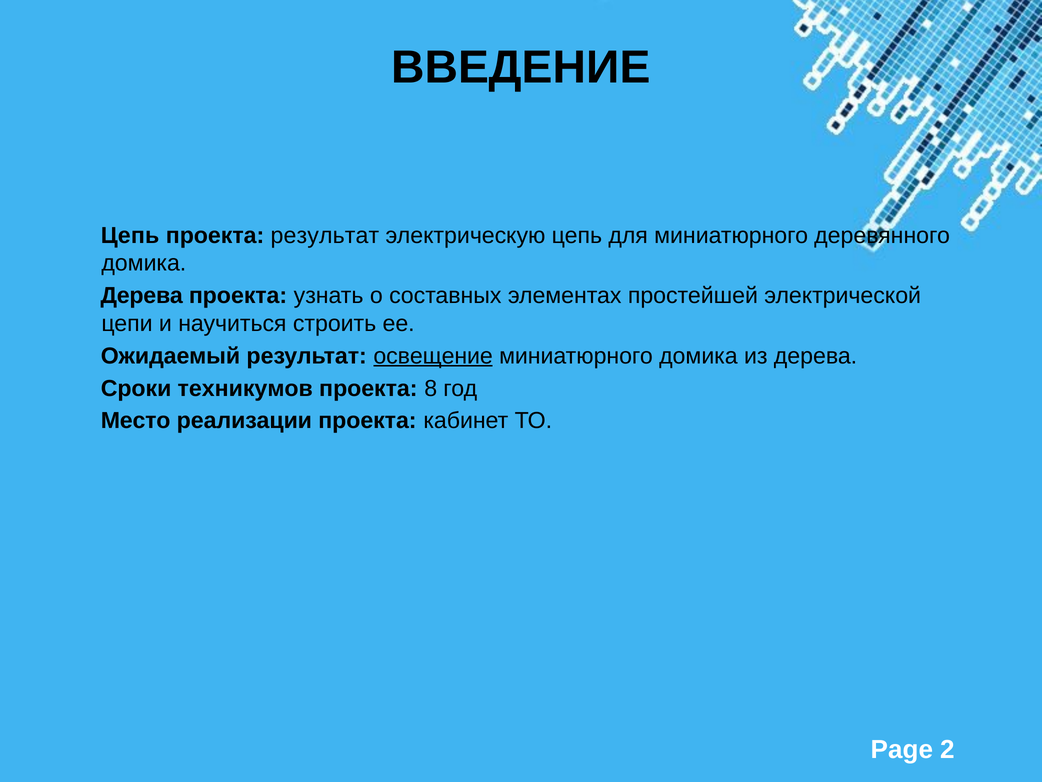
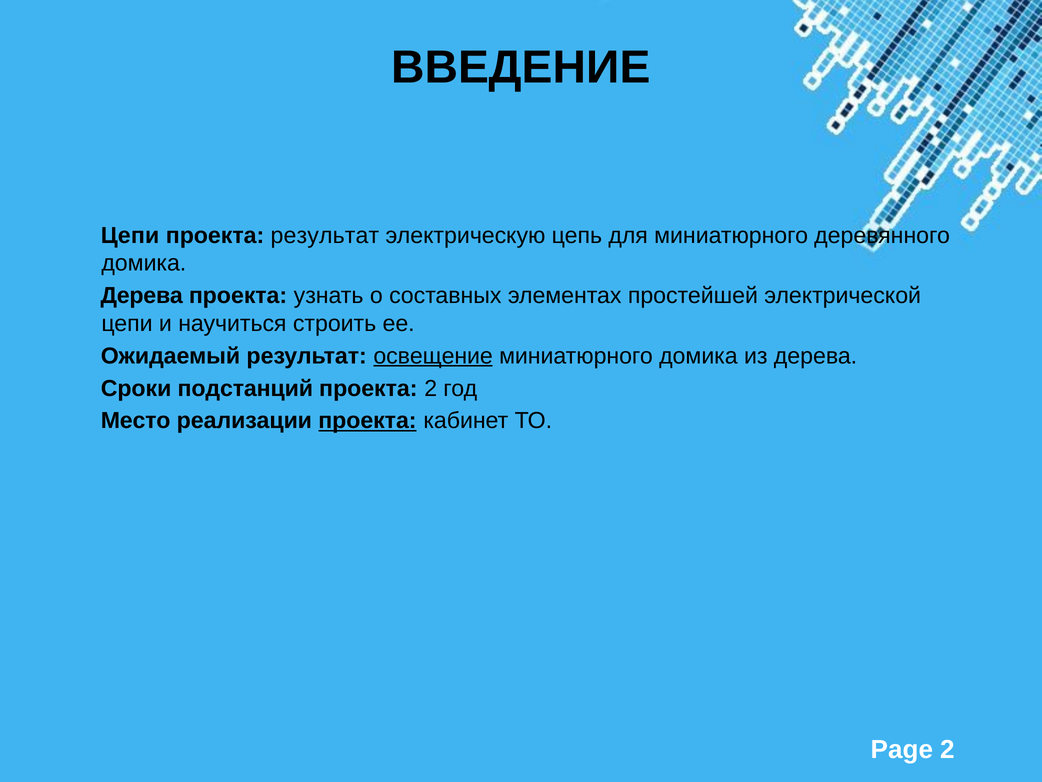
Цепь: Цепь -> Цепи (130, 235)
техникумов: техникумов -> подстанций (245, 388)
проекта 8: 8 -> 2 (431, 388)
проекта underline: none -> present (367, 421)
